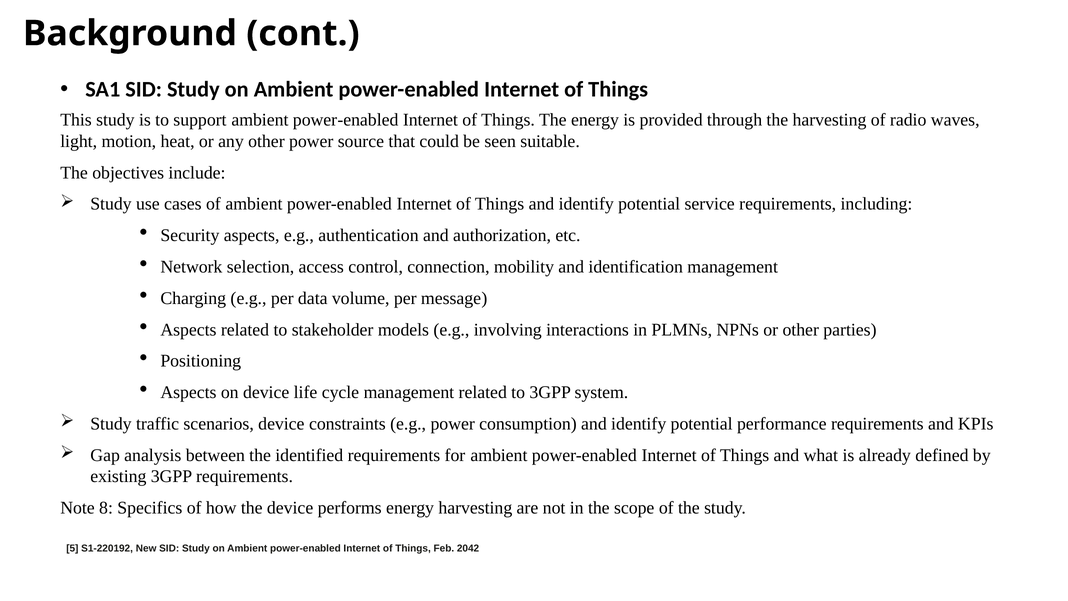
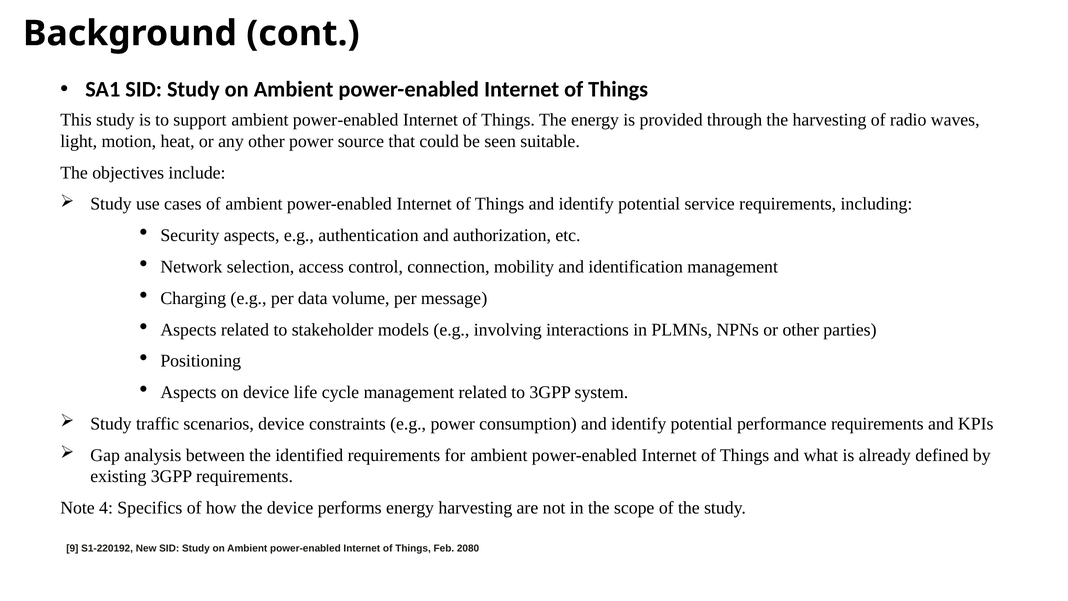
8: 8 -> 4 (106, 508)
5: 5 -> 9 (72, 548)
2042: 2042 -> 2080 (468, 548)
